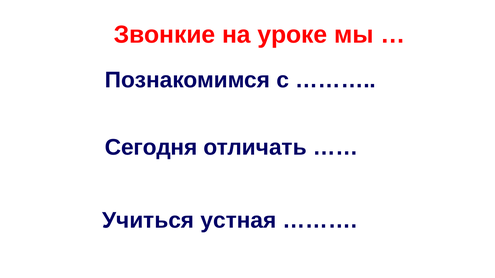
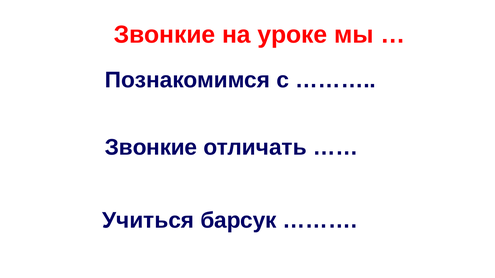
Сегодня: Сегодня -> Звонкие (151, 147)
устная: устная -> барсук (238, 221)
